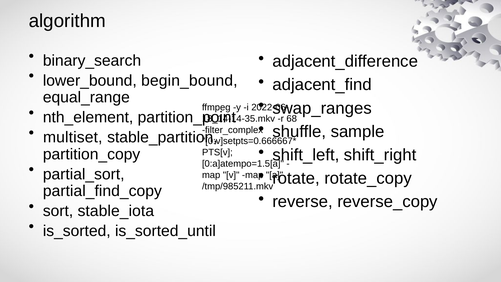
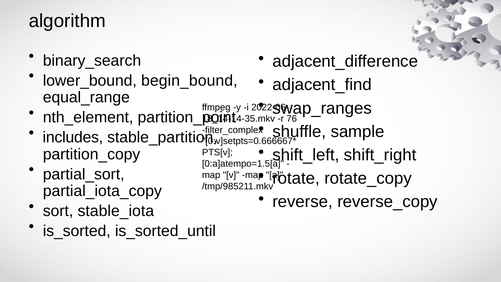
68: 68 -> 76 (292, 119)
multiset: multiset -> includes (73, 137)
partial_find_copy: partial_find_copy -> partial_iota_copy (102, 191)
